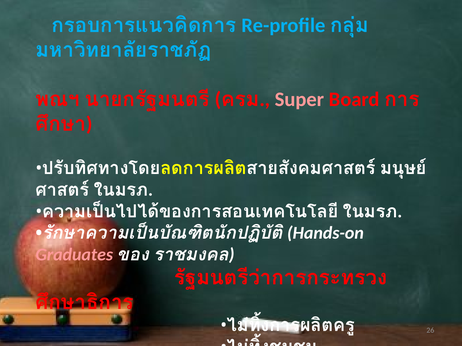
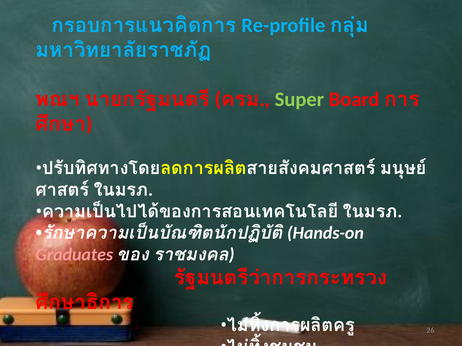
Super colour: pink -> light green (300, 100)
